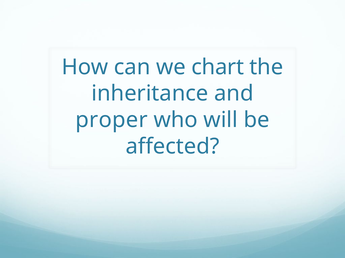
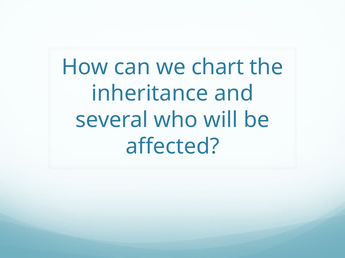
proper: proper -> several (112, 120)
